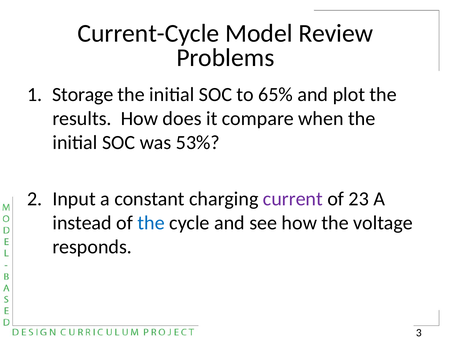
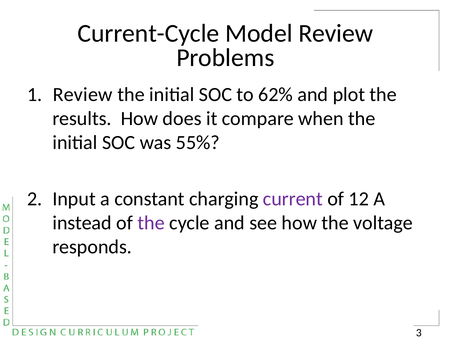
Storage: Storage -> Review (83, 95)
65%: 65% -> 62% (276, 95)
53%: 53% -> 55% (198, 143)
23: 23 -> 12 (359, 199)
the colour: blue -> purple (151, 223)
